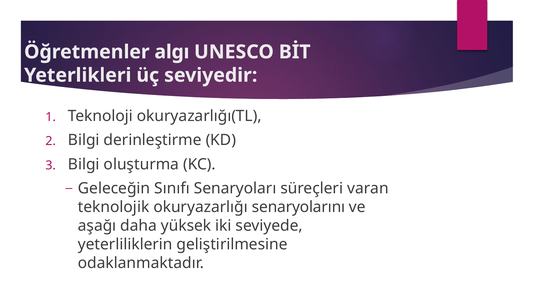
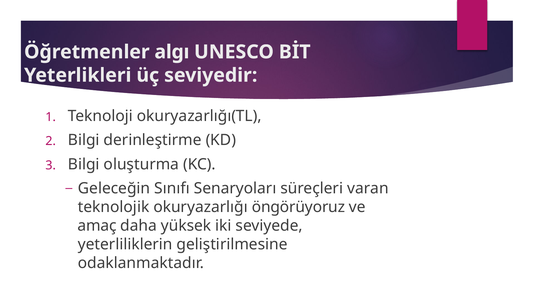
senaryolarını: senaryolarını -> öngörüyoruz (298, 207)
aşağı: aşağı -> amaç (97, 226)
